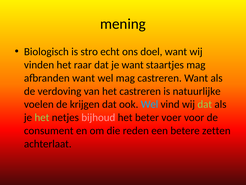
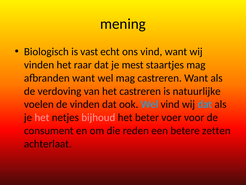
stro: stro -> vast (89, 52)
ons doel: doel -> vind (151, 52)
je want: want -> mest (133, 65)
de krijgen: krijgen -> vinden (85, 104)
dat colour: light green -> light blue (205, 104)
het colour: light green -> pink (42, 117)
